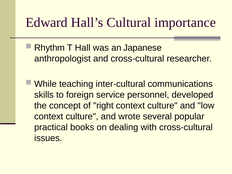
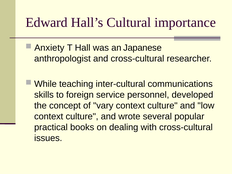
Rhythm: Rhythm -> Anxiety (49, 48)
right: right -> vary (103, 106)
